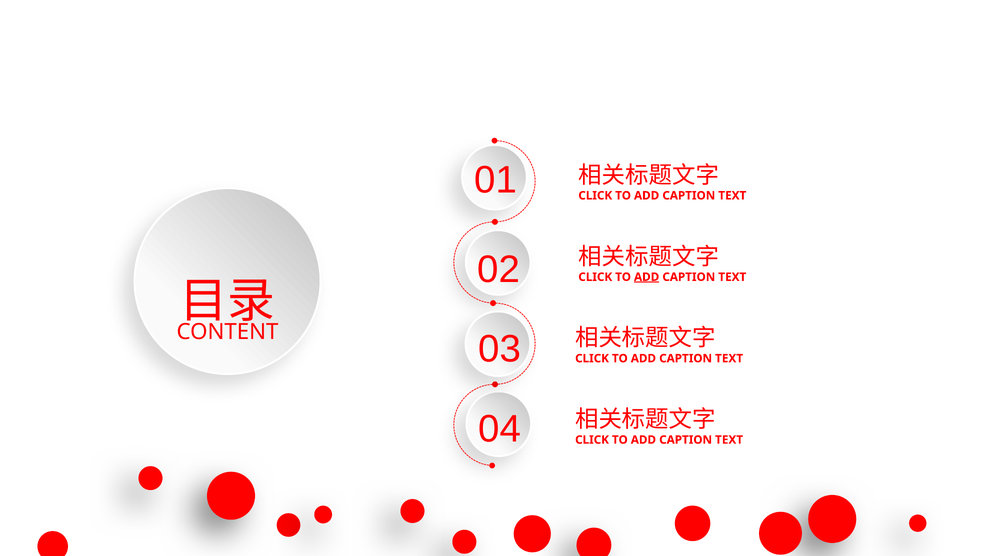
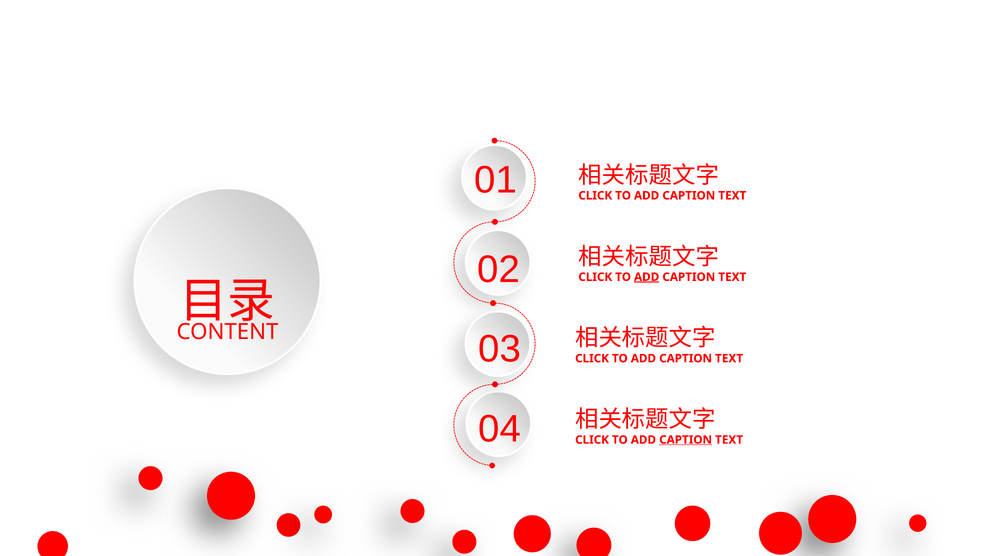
CAPTION underline: none -> present (686, 440)
